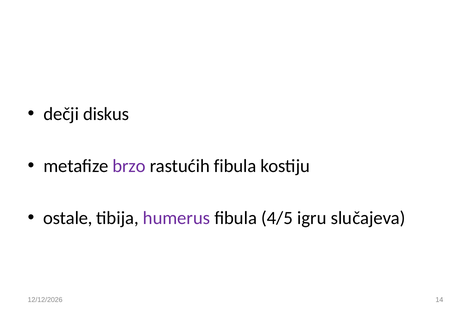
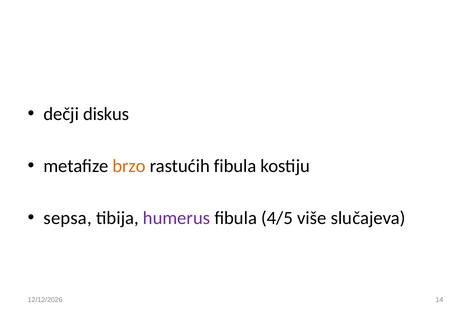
brzo colour: purple -> orange (129, 166)
ostale: ostale -> sepsa (68, 218)
igru: igru -> više (312, 218)
